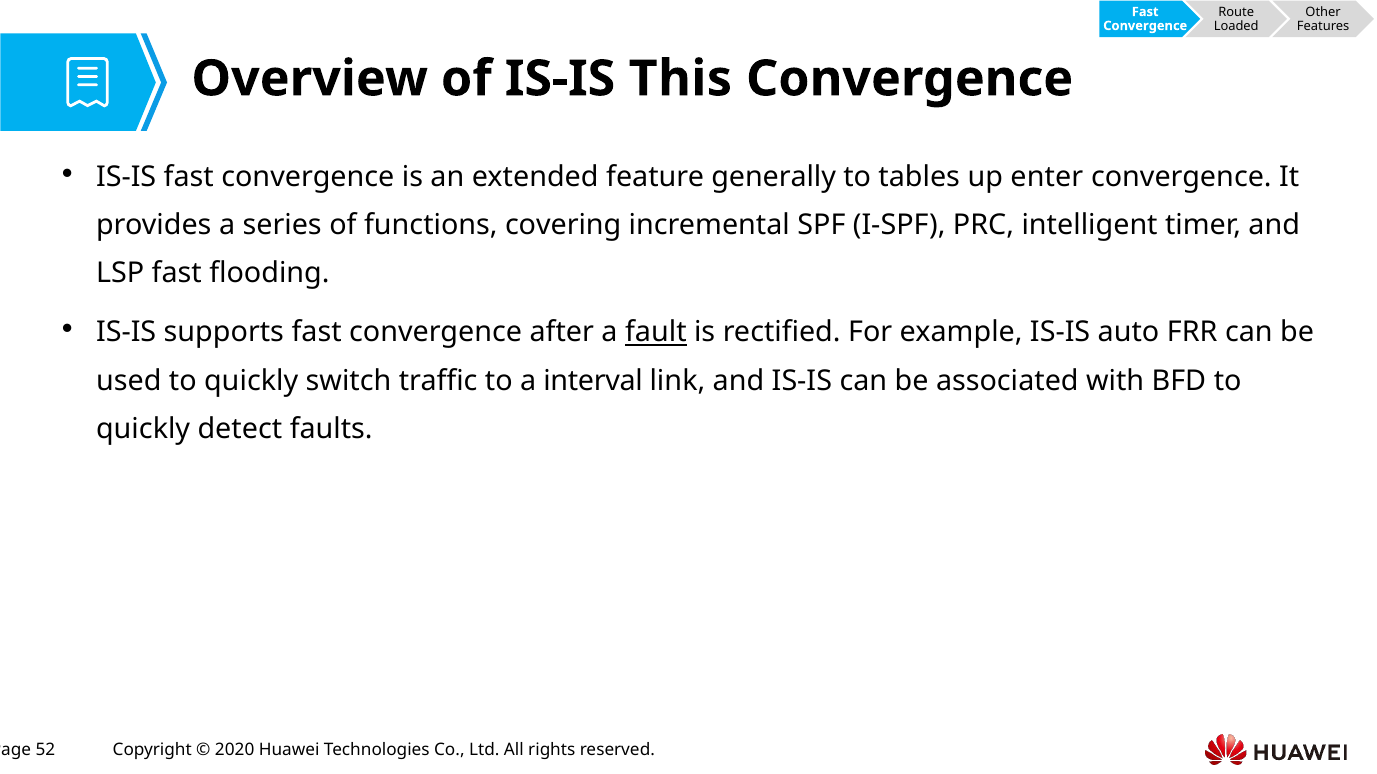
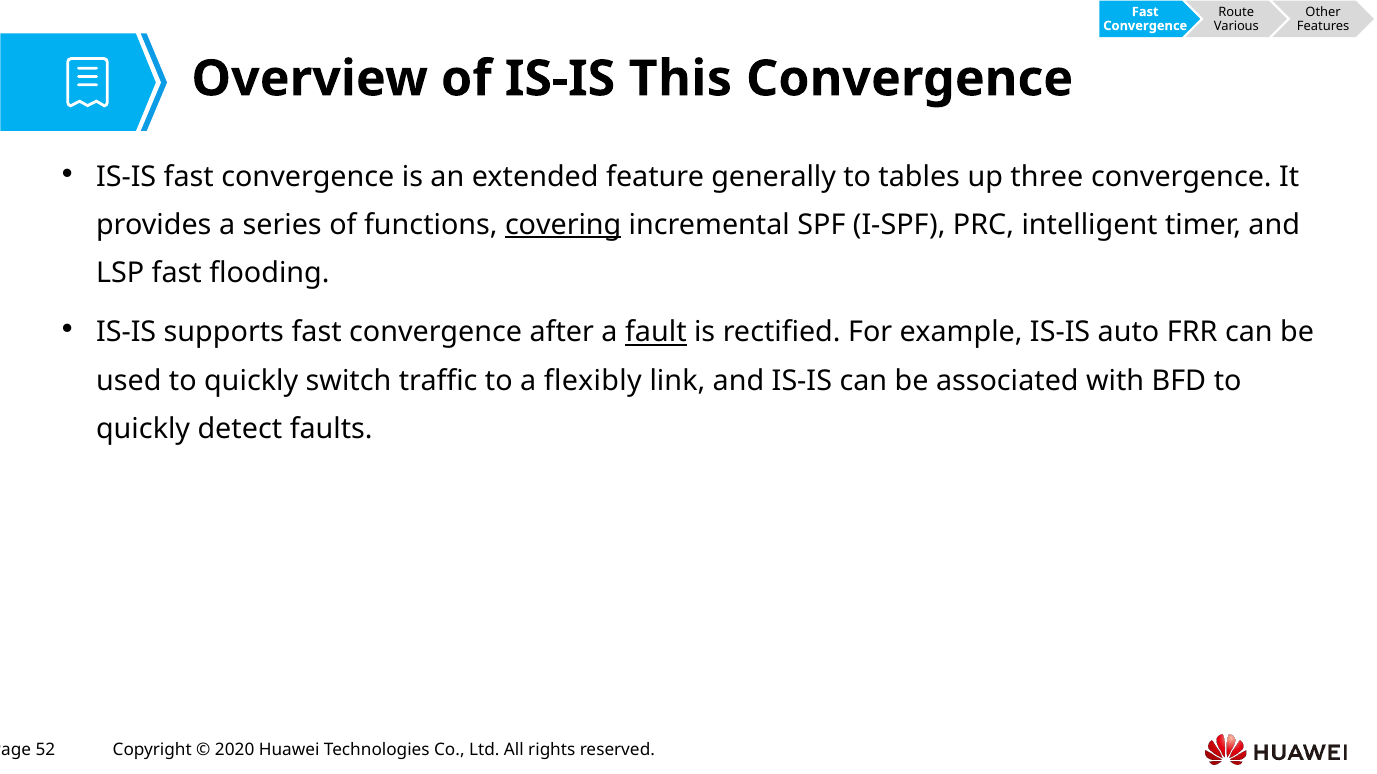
Loaded: Loaded -> Various (1236, 26)
enter: enter -> three (1047, 177)
covering underline: none -> present (563, 225)
interval: interval -> flexibly (593, 381)
